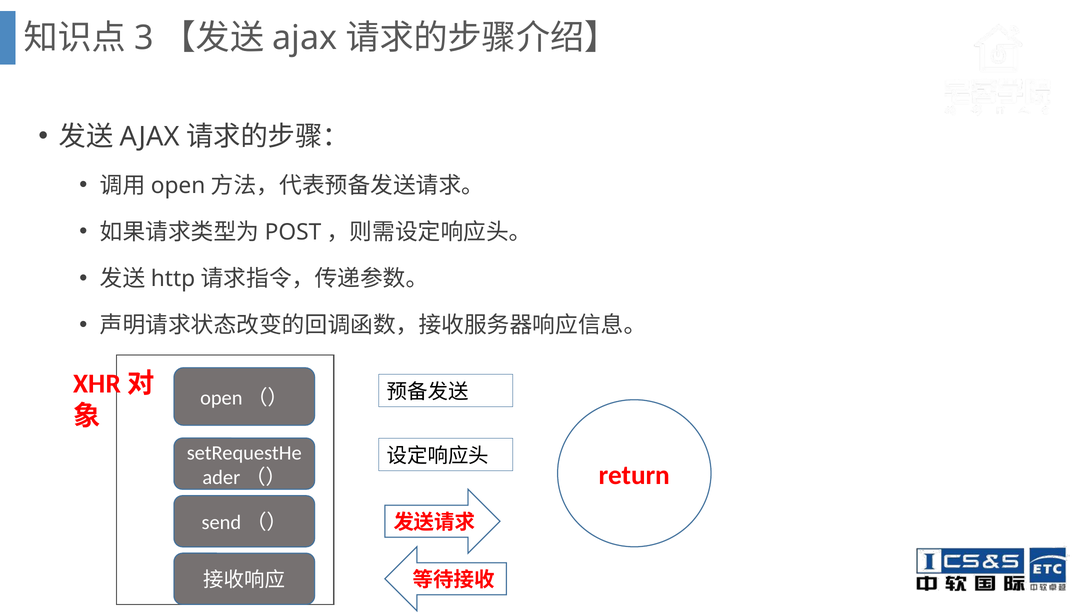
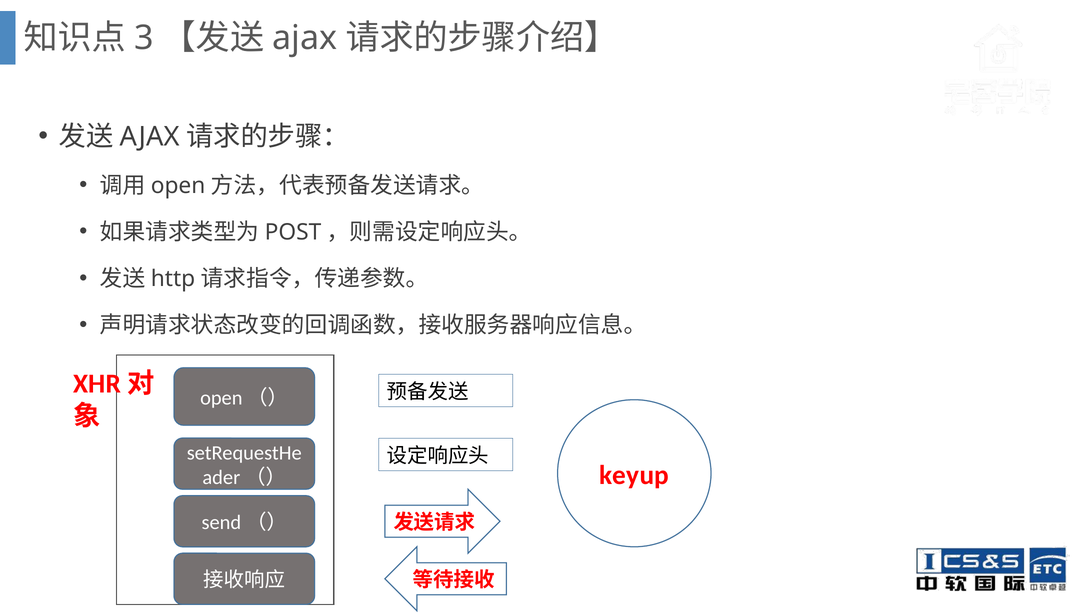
return: return -> keyup (634, 475)
